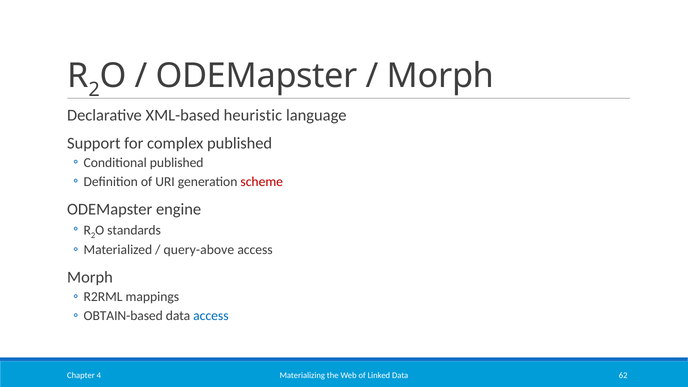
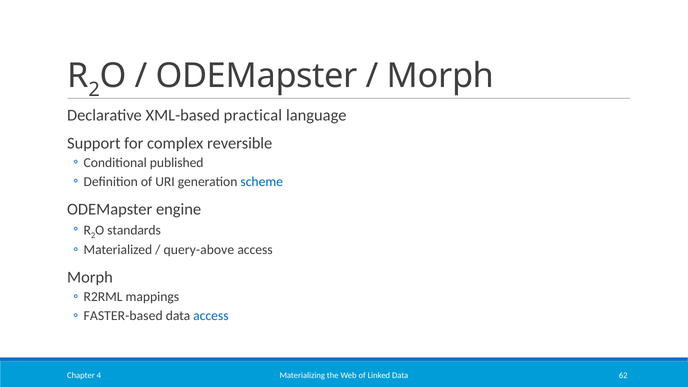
heuristic: heuristic -> practical (253, 116)
complex published: published -> reversible (240, 143)
scheme colour: red -> blue (262, 182)
OBTAIN-based: OBTAIN-based -> FASTER-based (123, 316)
